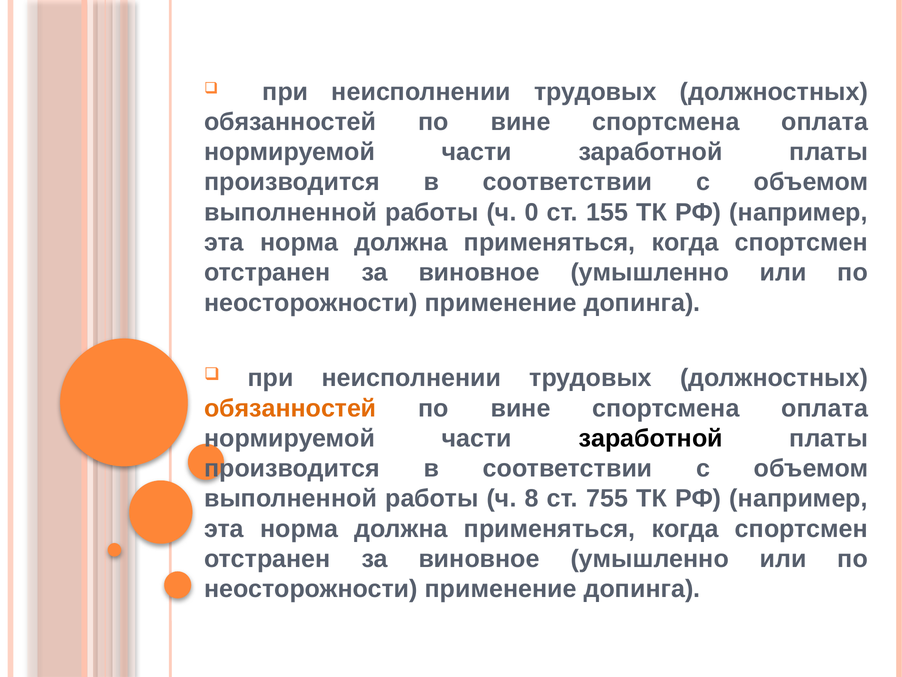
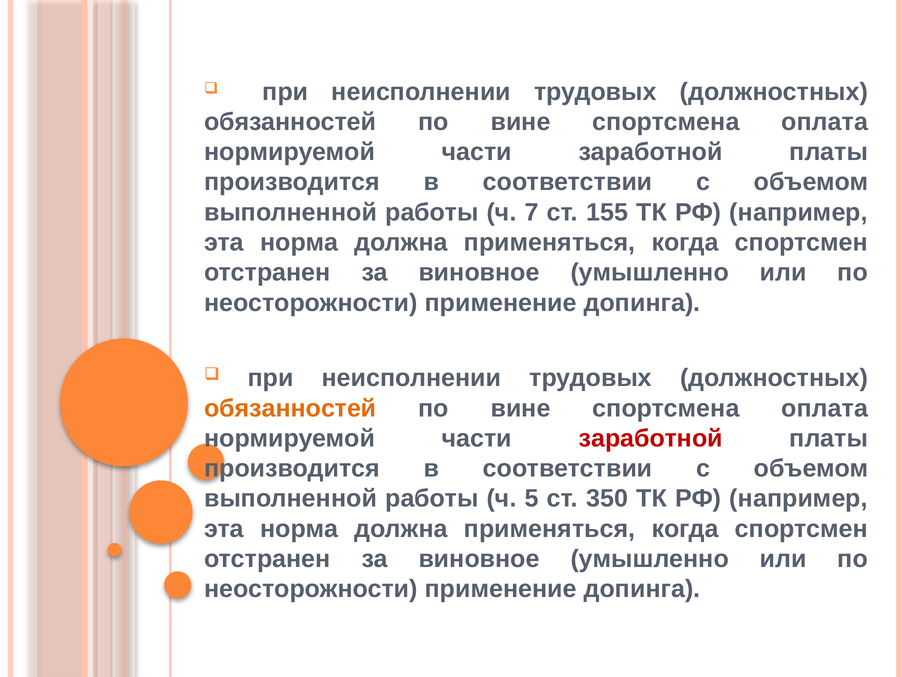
0: 0 -> 7 (532, 212)
заработной colour: black -> red (651, 438)
8: 8 -> 5 (532, 498)
755: 755 -> 350 (607, 498)
